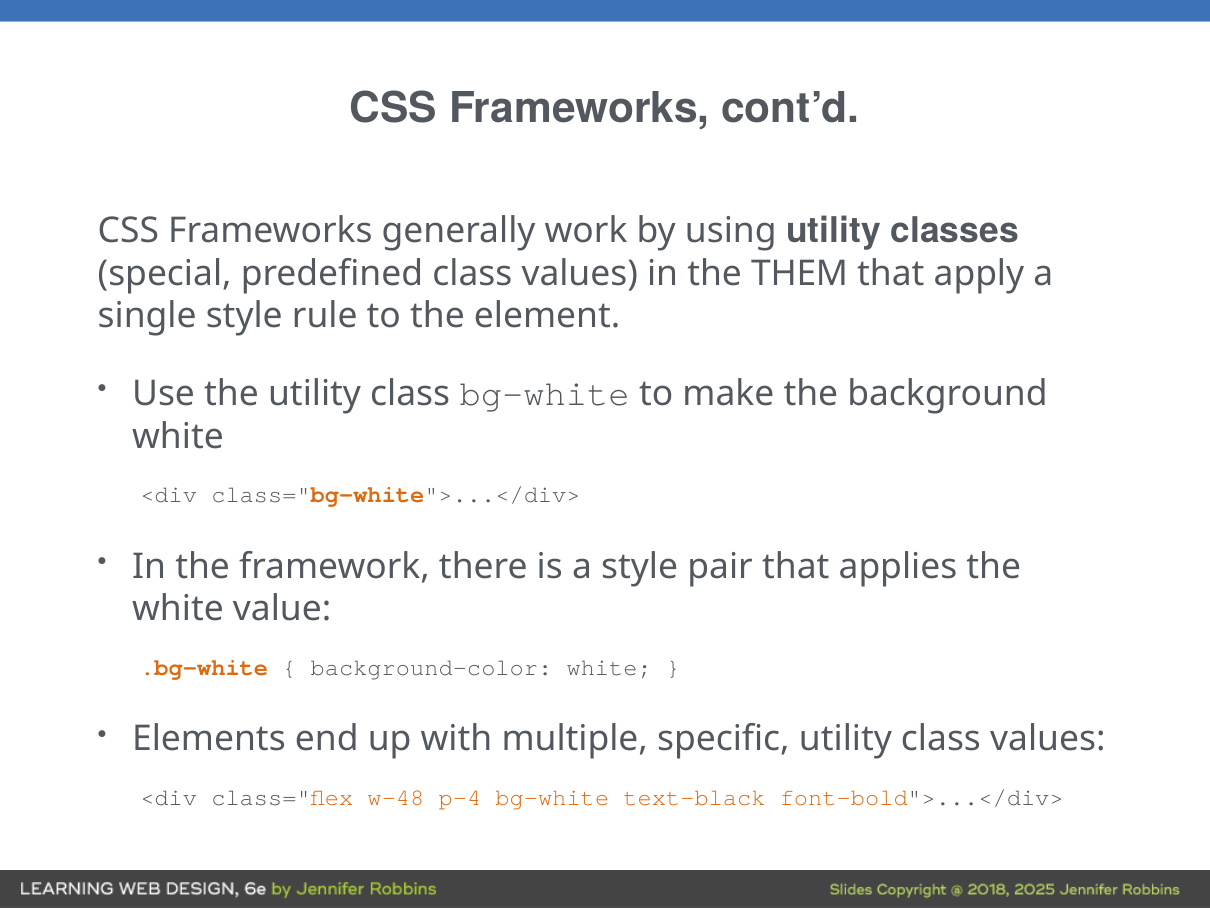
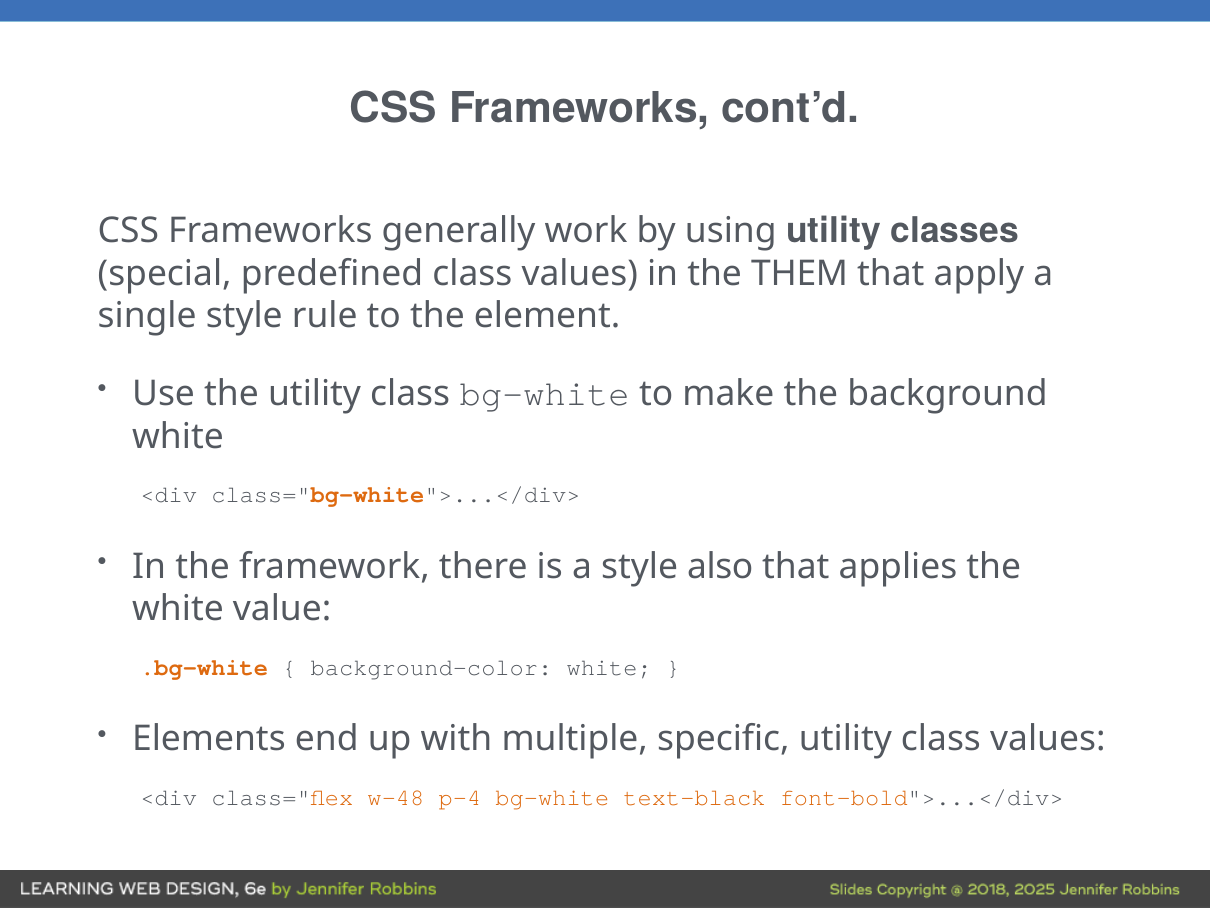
pair: pair -> also (720, 566)
